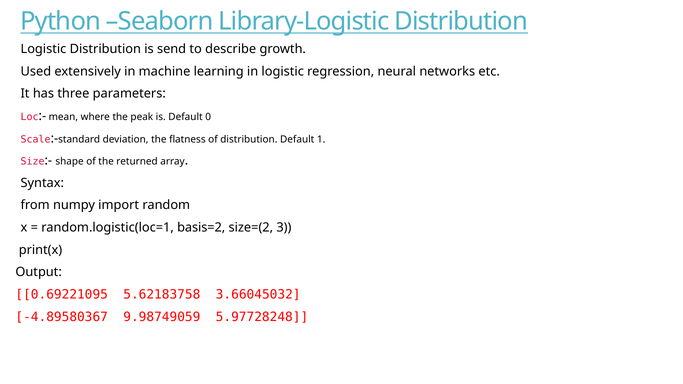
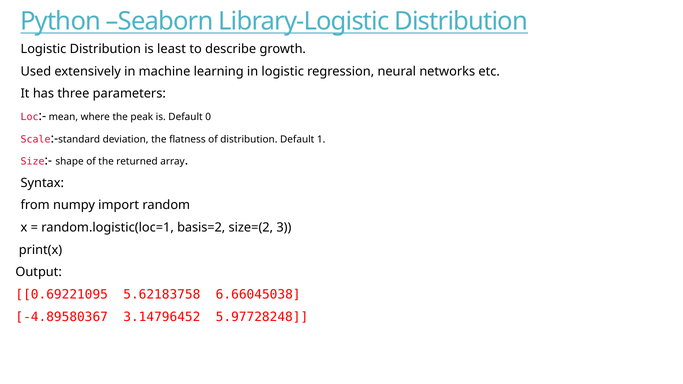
send: send -> least (171, 49)
3.66045032: 3.66045032 -> 6.66045038 (258, 295)
9.98749059: 9.98749059 -> 3.14796452 (162, 317)
